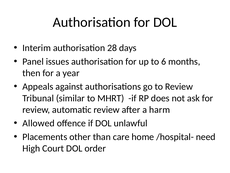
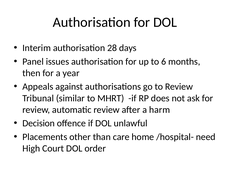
Allowed: Allowed -> Decision (39, 123)
